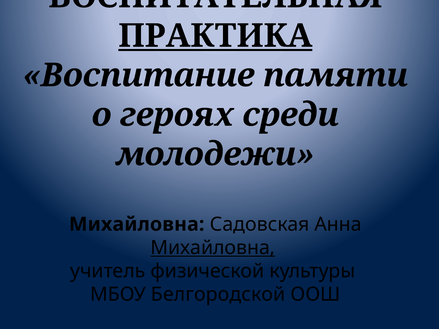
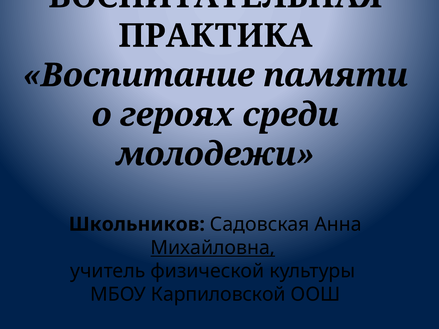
ПРАКТИКА underline: present -> none (215, 36)
Михайловна: Михайловна -> Школьников (137, 224)
Белгородской: Белгородской -> Карпиловской (218, 295)
